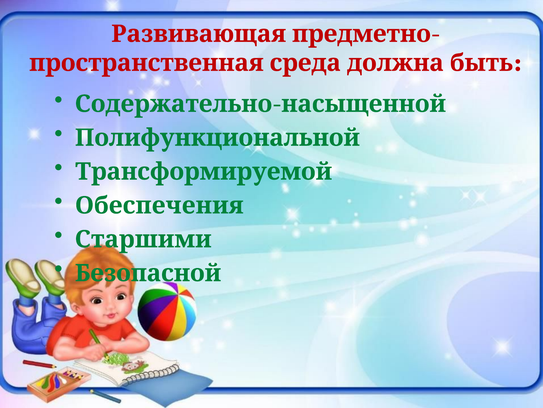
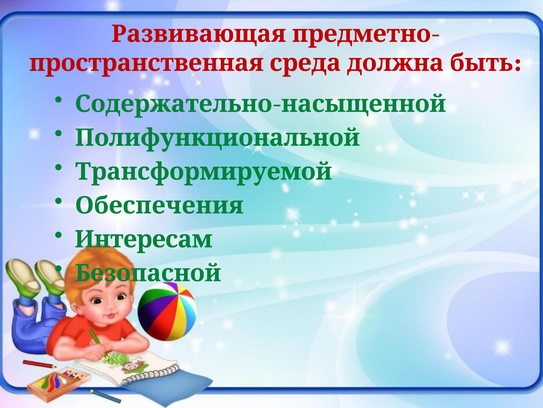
Старшими: Старшими -> Интересам (143, 239)
